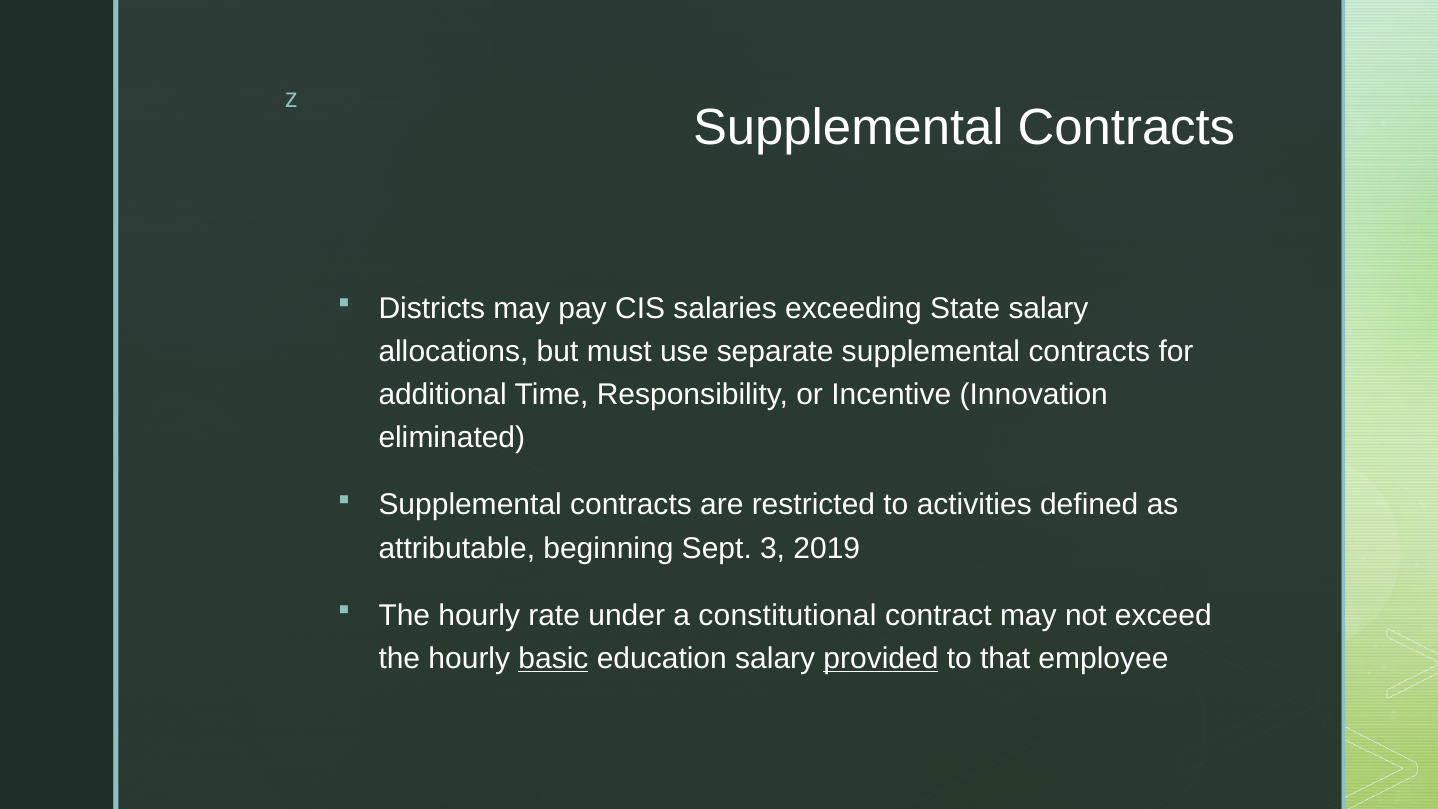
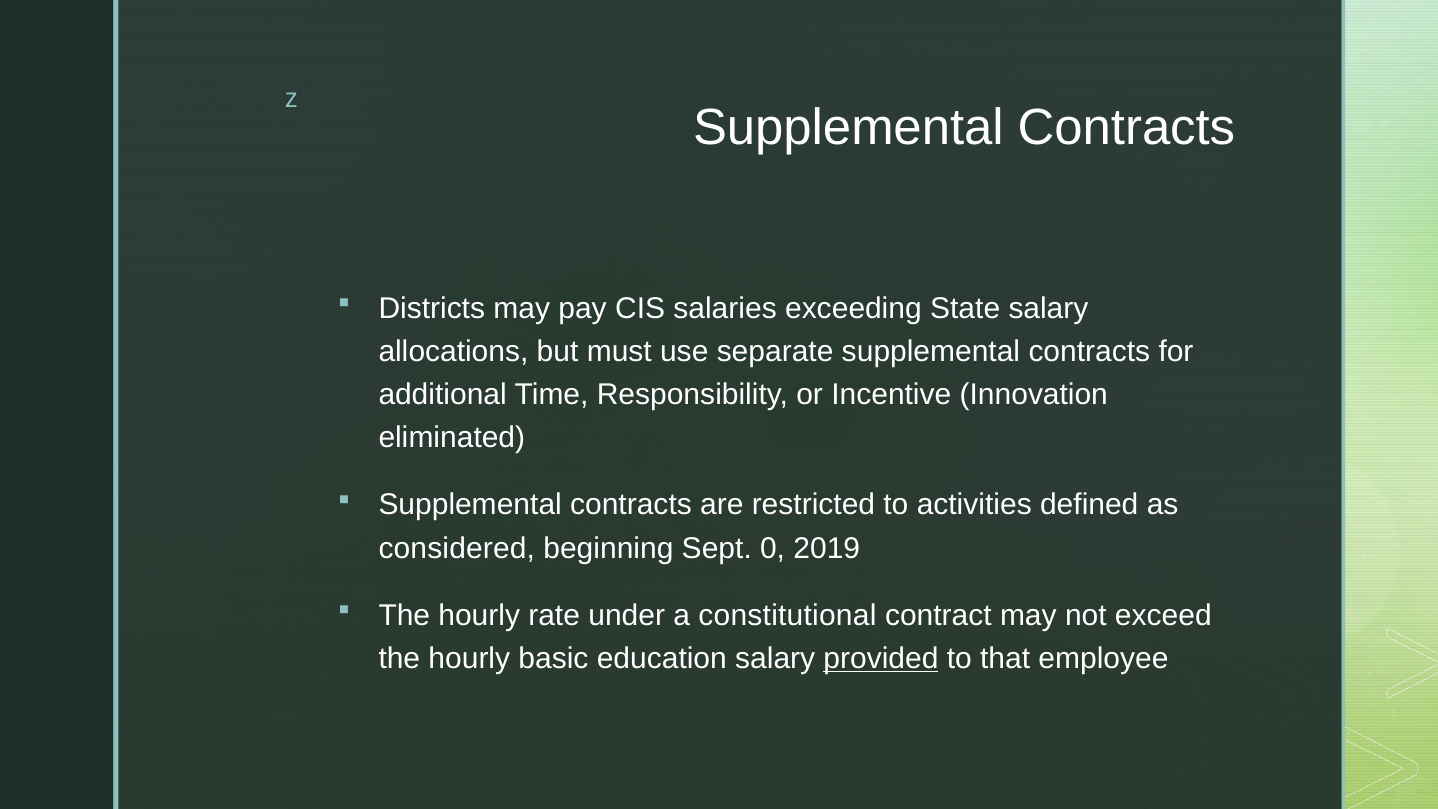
attributable: attributable -> considered (457, 548)
3: 3 -> 0 (773, 548)
basic underline: present -> none (553, 658)
